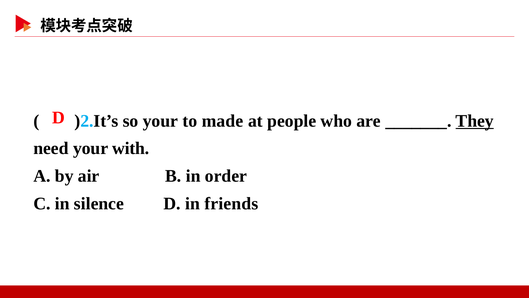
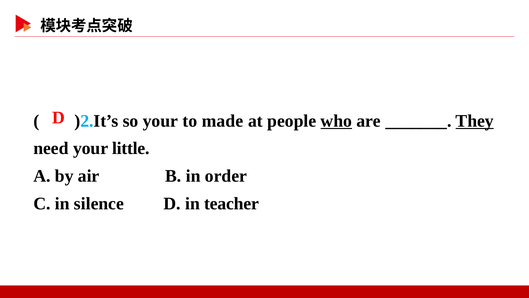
who underline: none -> present (336, 121)
with: with -> little (131, 148)
friends: friends -> teacher (232, 203)
